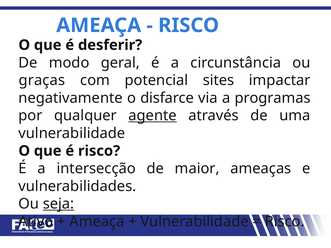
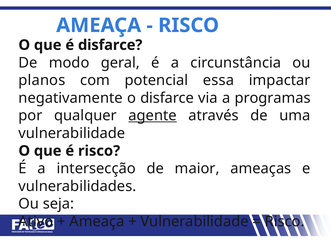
é desferir: desferir -> disfarce (110, 45)
graças: graças -> planos (42, 80)
sites: sites -> essa (218, 80)
seja underline: present -> none (58, 204)
